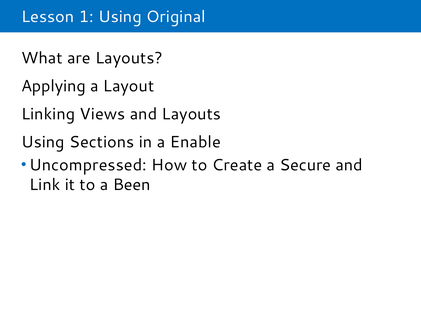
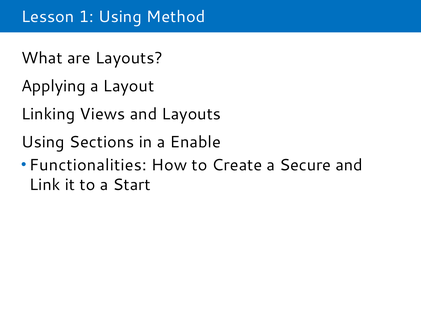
Original: Original -> Method (176, 17)
Uncompressed: Uncompressed -> Functionalities (88, 165)
Been: Been -> Start (132, 185)
